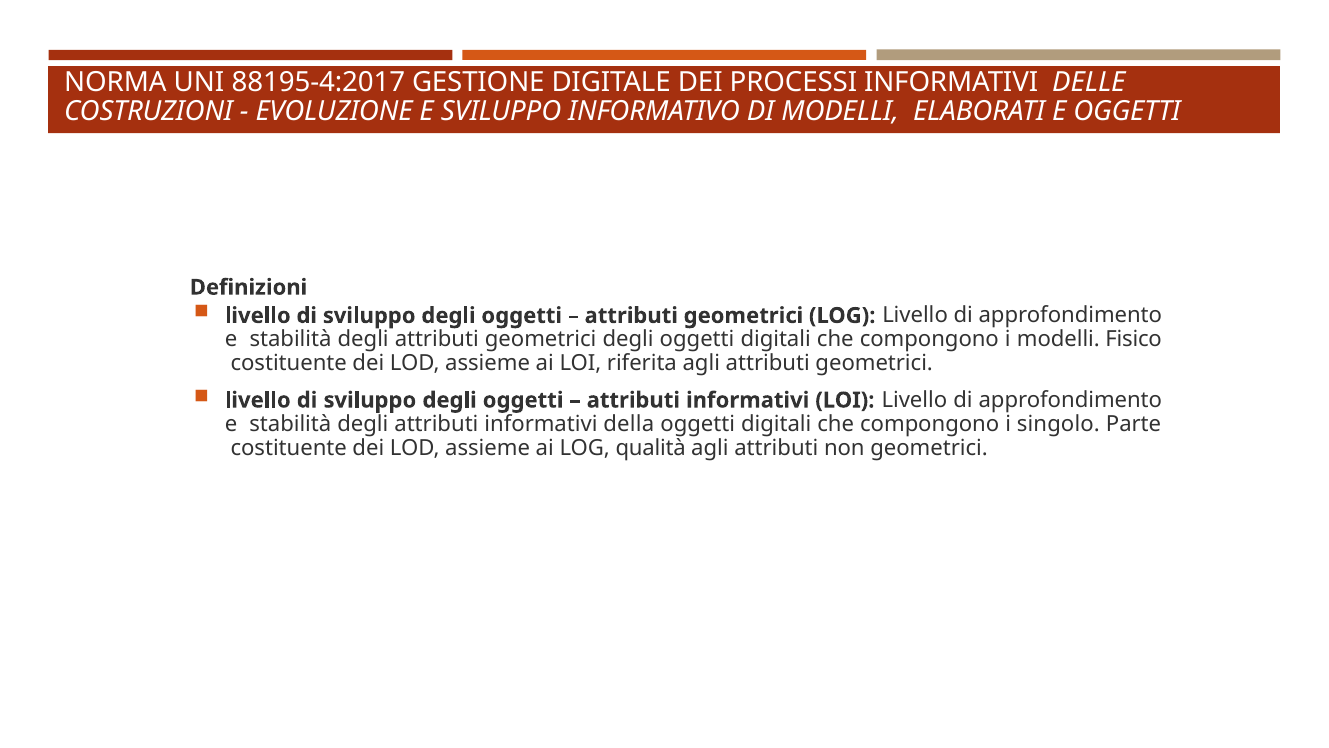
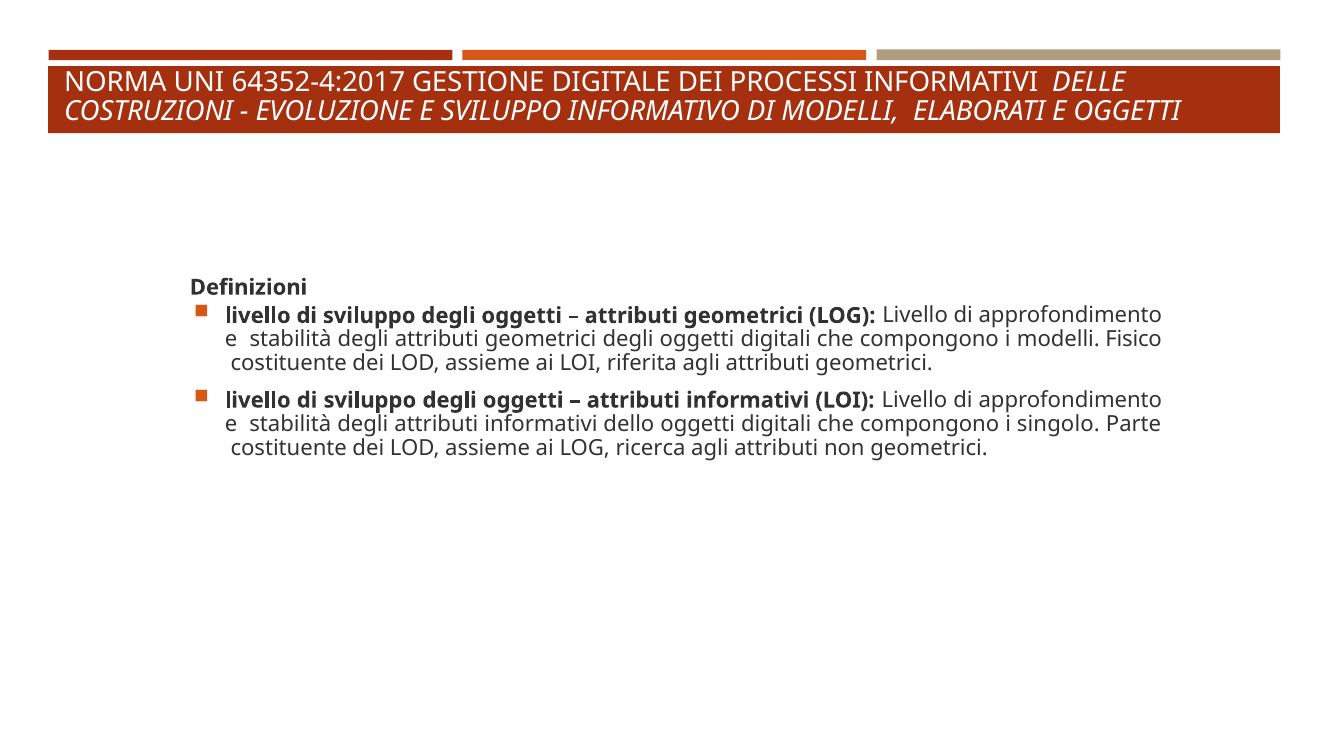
88195-4:2017: 88195-4:2017 -> 64352-4:2017 (318, 82)
della: della -> dello (629, 424)
qualità: qualità -> ricerca (651, 448)
